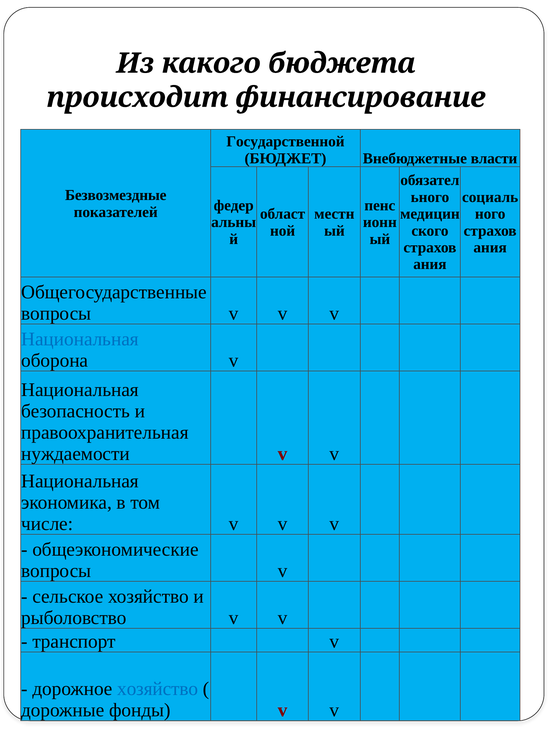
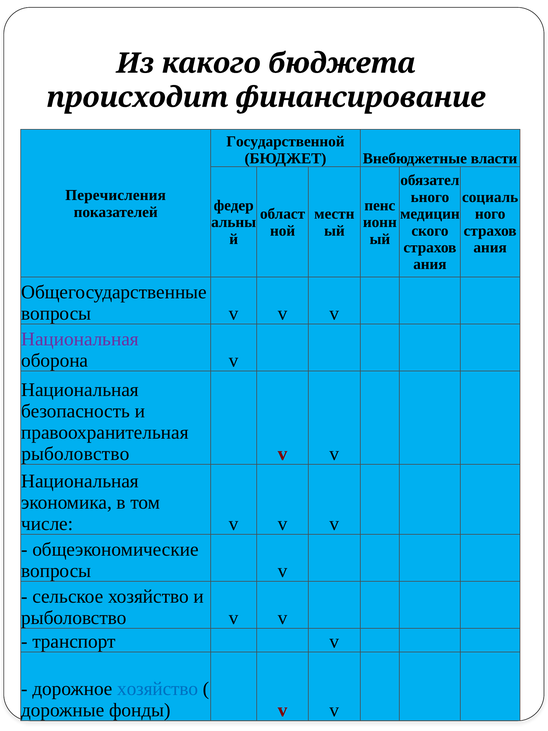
Безвозмездные: Безвозмездные -> Перечисления (116, 195)
Национальная colour: blue -> purple (80, 339)
нуждаемости: нуждаемости -> рыболовство (75, 453)
